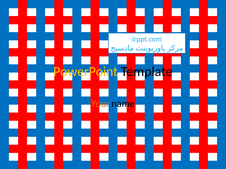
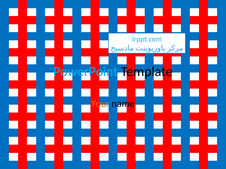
PowerPoint colour: yellow -> light blue (86, 72)
